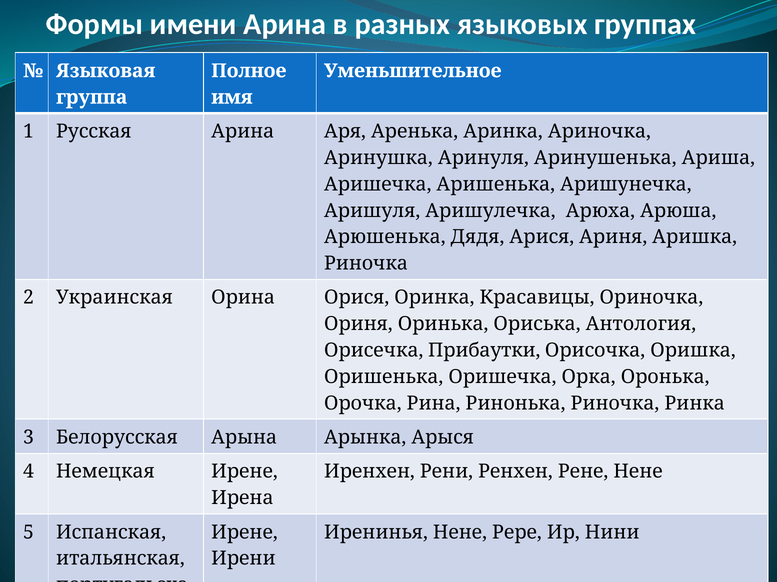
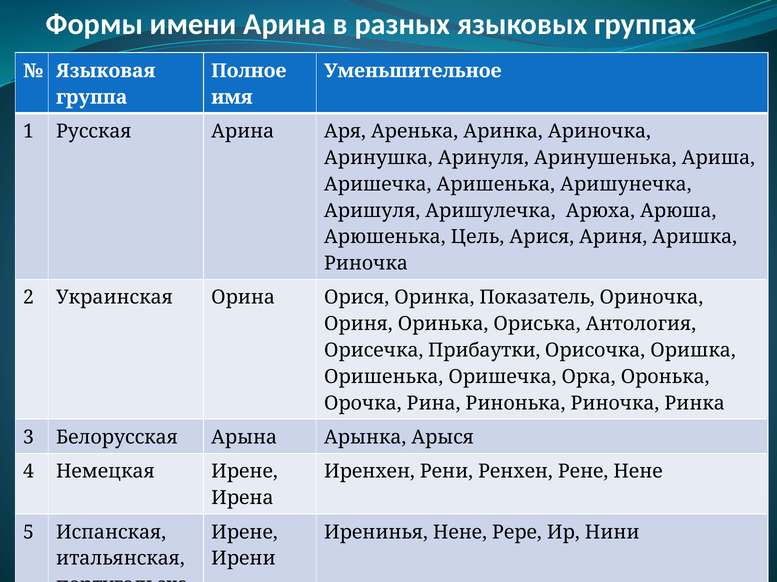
Дядя: Дядя -> Цель (477, 237)
Красавицы: Красавицы -> Показатель (537, 298)
